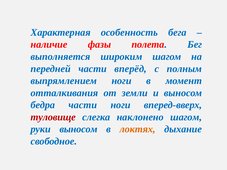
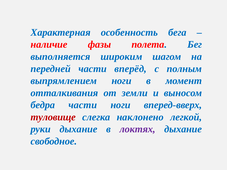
наклонено шагом: шагом -> легкой (186, 117)
руки выносом: выносом -> дыхание (78, 129)
локтях colour: orange -> purple (137, 129)
